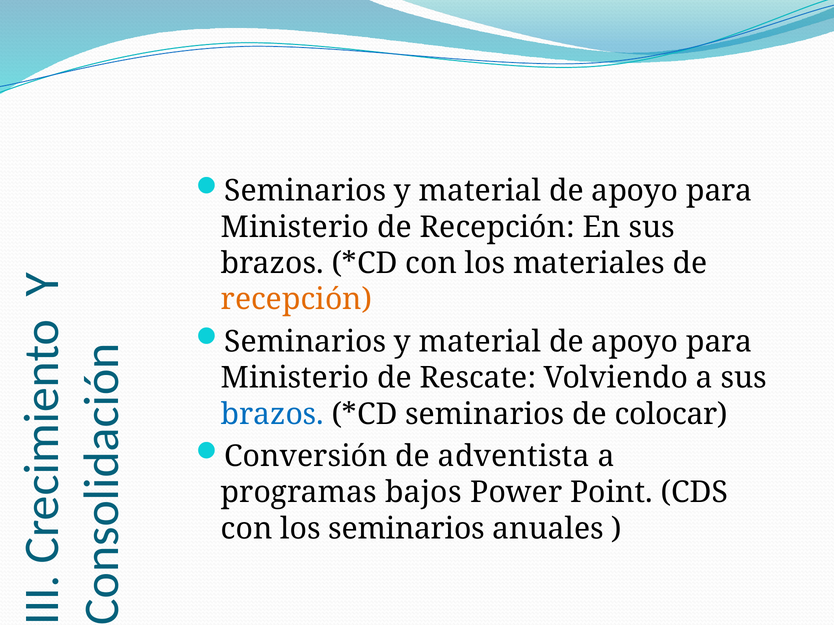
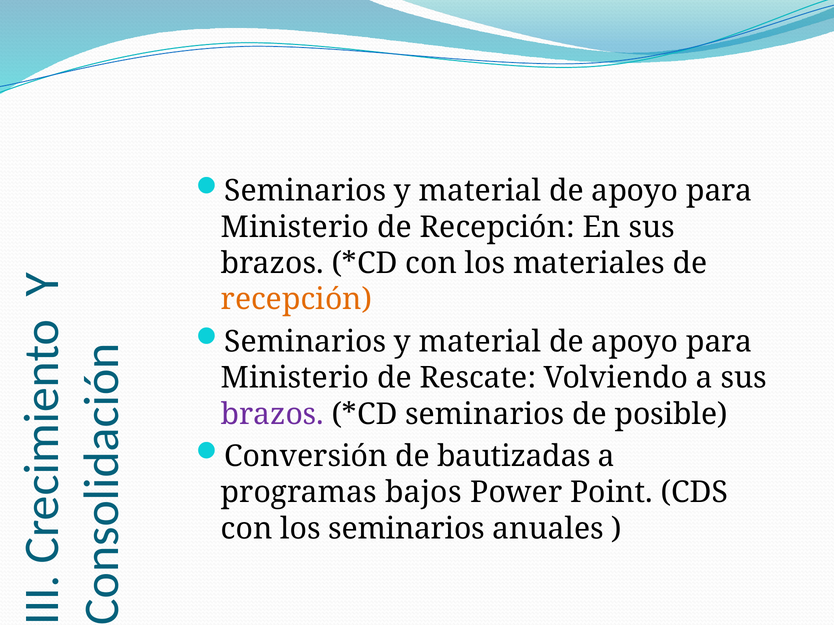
brazos colour: blue -> purple (272, 414)
colocar: colocar -> posible (671, 414)
adventista: adventista -> bautizadas (514, 457)
